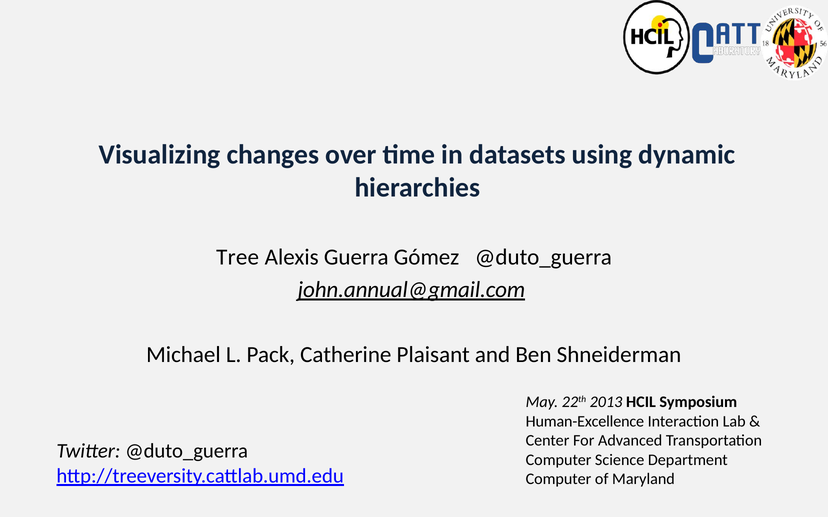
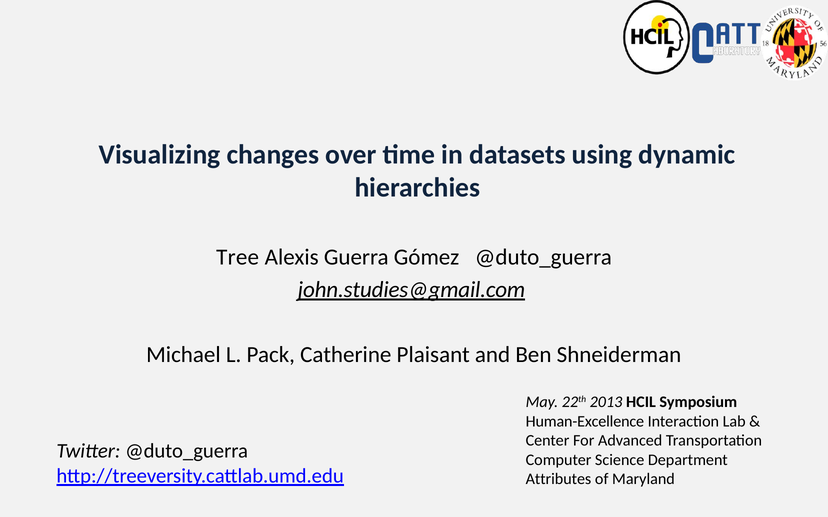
john.annual@gmail.com: john.annual@gmail.com -> john.studies@gmail.com (411, 290)
Computer: Computer -> Attributes (558, 480)
